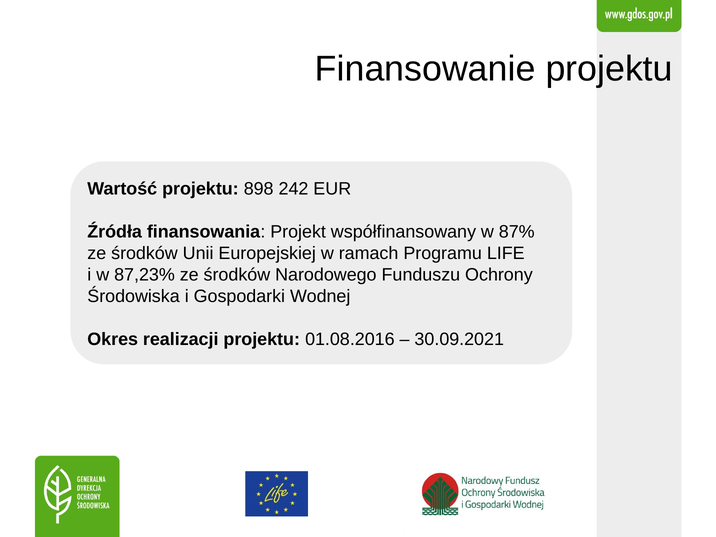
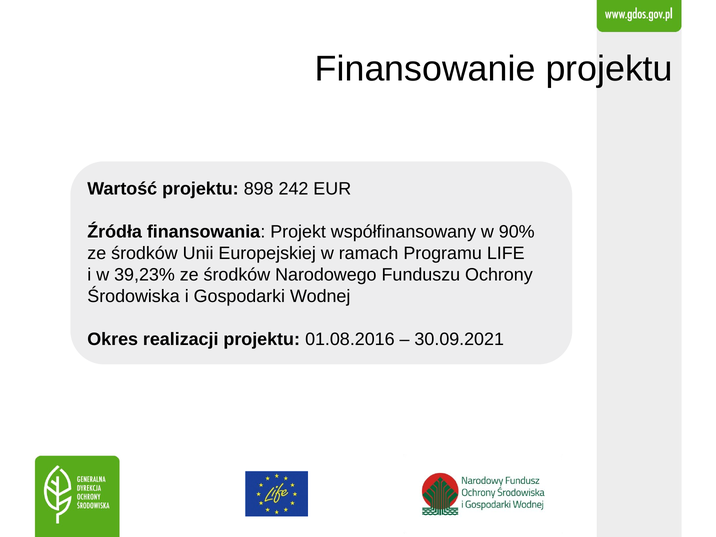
87%: 87% -> 90% (517, 232)
87,23%: 87,23% -> 39,23% (144, 275)
